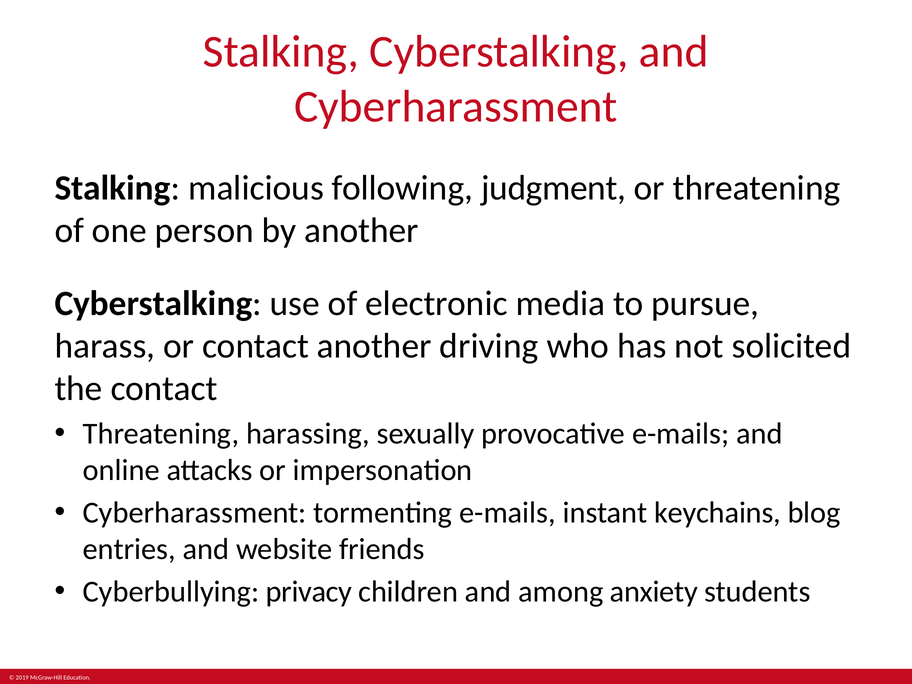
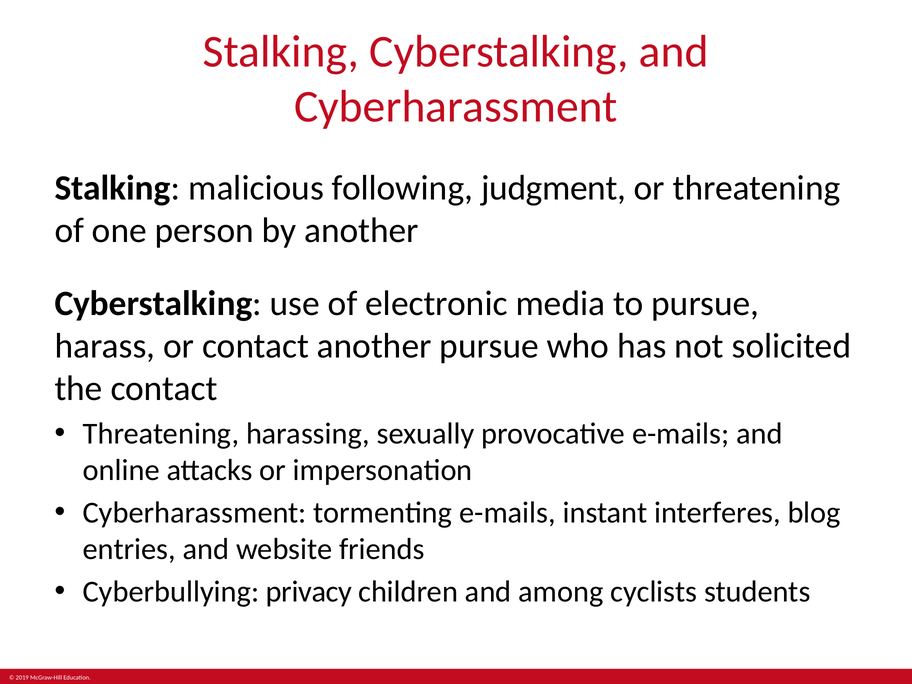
another driving: driving -> pursue (489, 346)
keychains: keychains -> interferes (718, 513)
anxiety: anxiety -> cyclists (654, 592)
